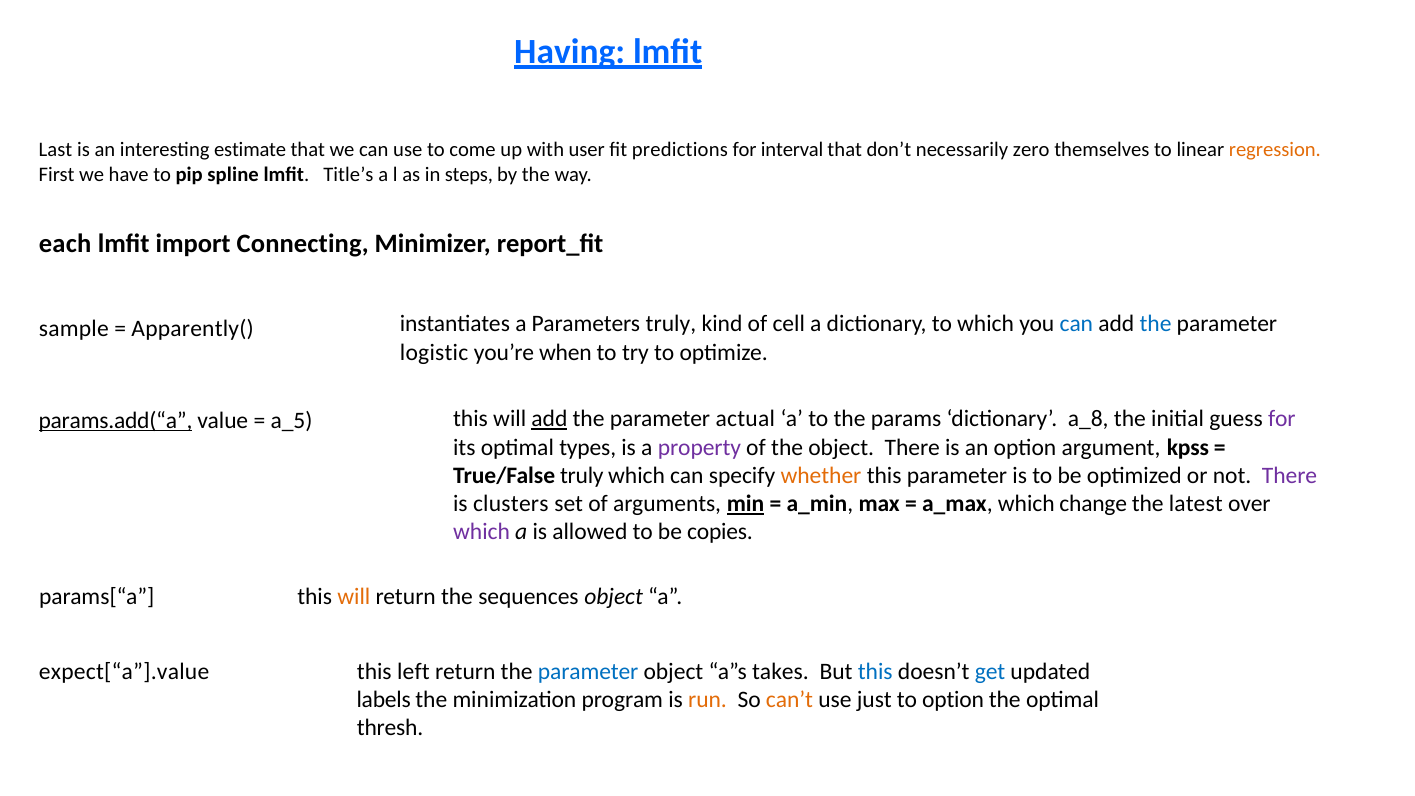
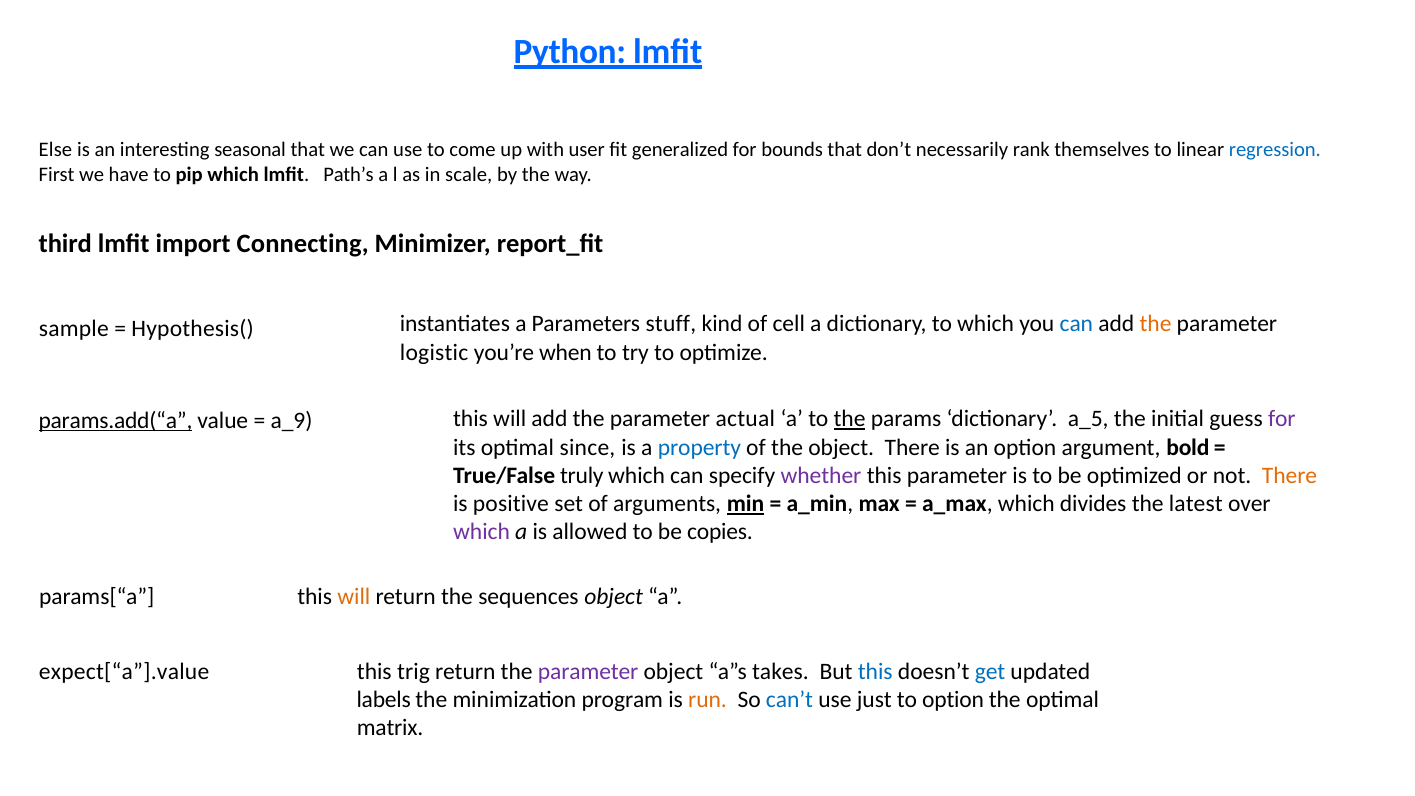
Having: Having -> Python (570, 52)
Last: Last -> Else (55, 150)
estimate: estimate -> seasonal (250, 150)
predictions: predictions -> generalized (680, 150)
interval: interval -> bounds (792, 150)
zero: zero -> rank (1031, 150)
regression colour: orange -> blue (1275, 150)
pip spline: spline -> which (233, 175)
Title’s: Title’s -> Path’s (349, 175)
steps: steps -> scale (469, 175)
each: each -> third (65, 243)
Apparently(: Apparently( -> Hypothesis( (193, 328)
Parameters truly: truly -> stuff (671, 324)
the colour: blue -> orange (1156, 324)
a_5: a_5 -> a_9 (291, 420)
add underline: present -> none (549, 419)
the underline: none -> present (850, 419)
a_8: a_8 -> a_5 (1088, 419)
types: types -> since (588, 447)
property colour: purple -> blue (699, 447)
kpss: kpss -> bold (1188, 447)
whether colour: orange -> purple (821, 476)
There colour: purple -> orange (1290, 476)
clusters: clusters -> positive (511, 504)
change: change -> divides (1093, 504)
left: left -> trig (413, 672)
parameter colour: blue -> purple (588, 672)
can’t colour: orange -> blue (789, 700)
thresh: thresh -> matrix (390, 728)
